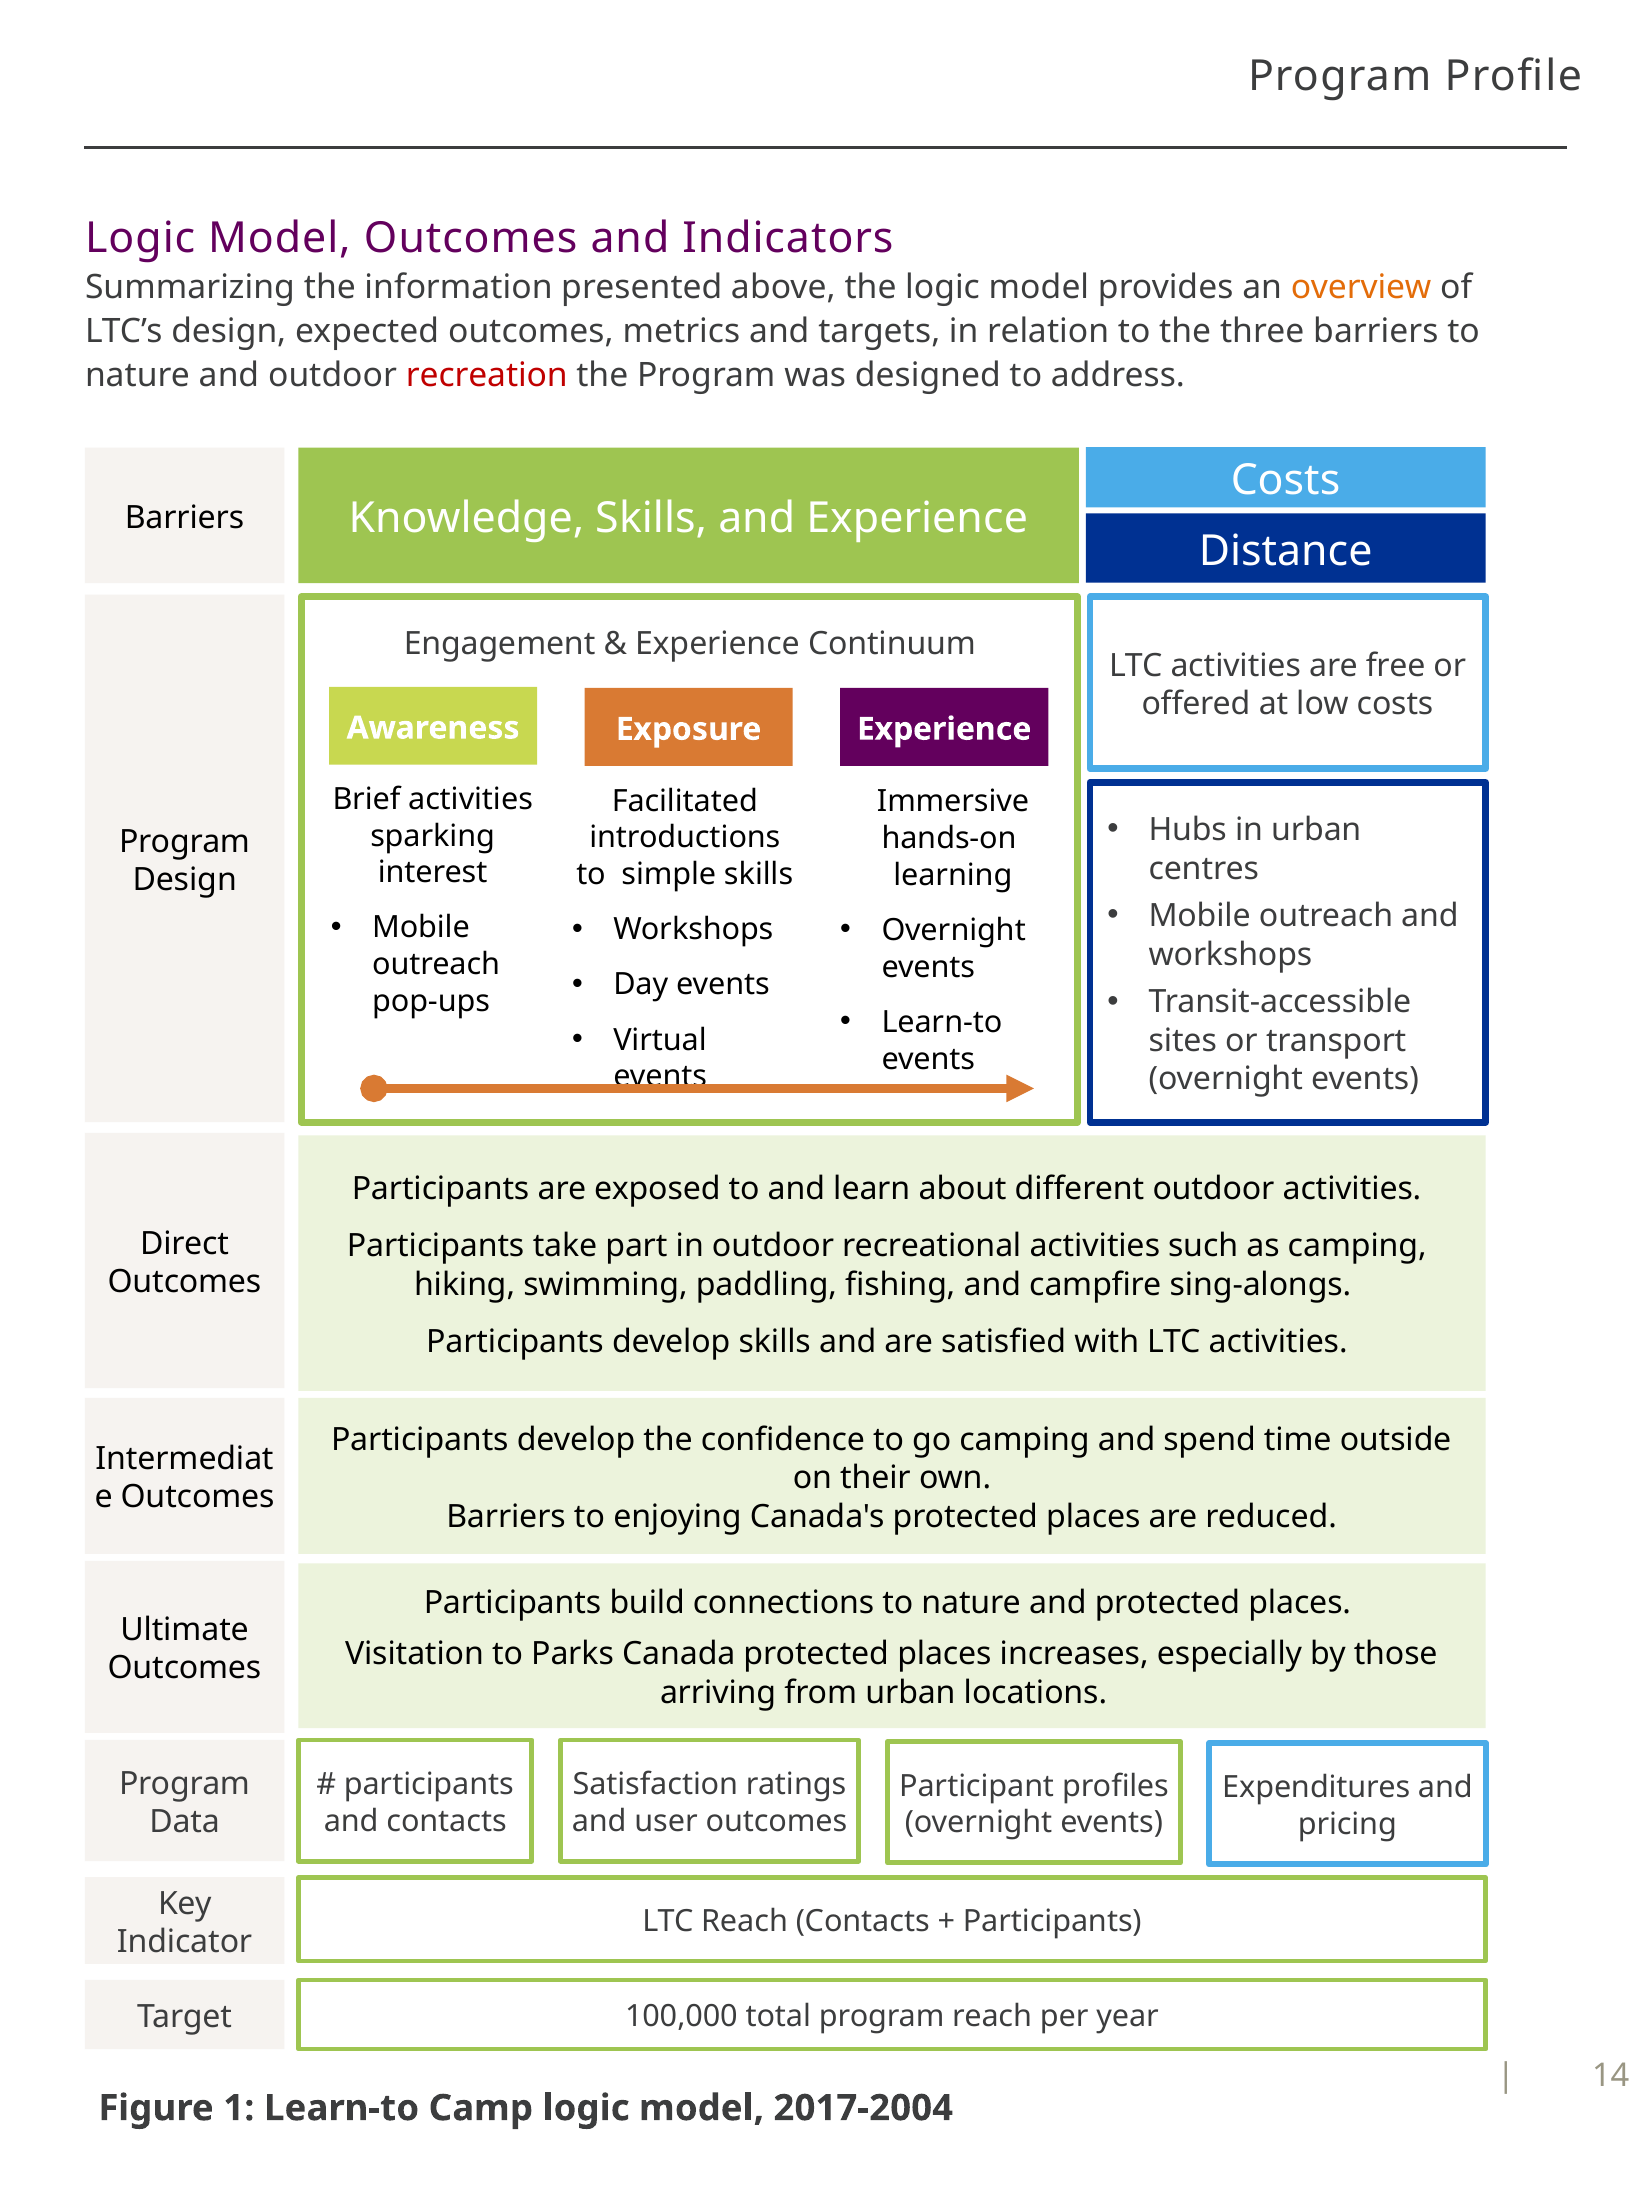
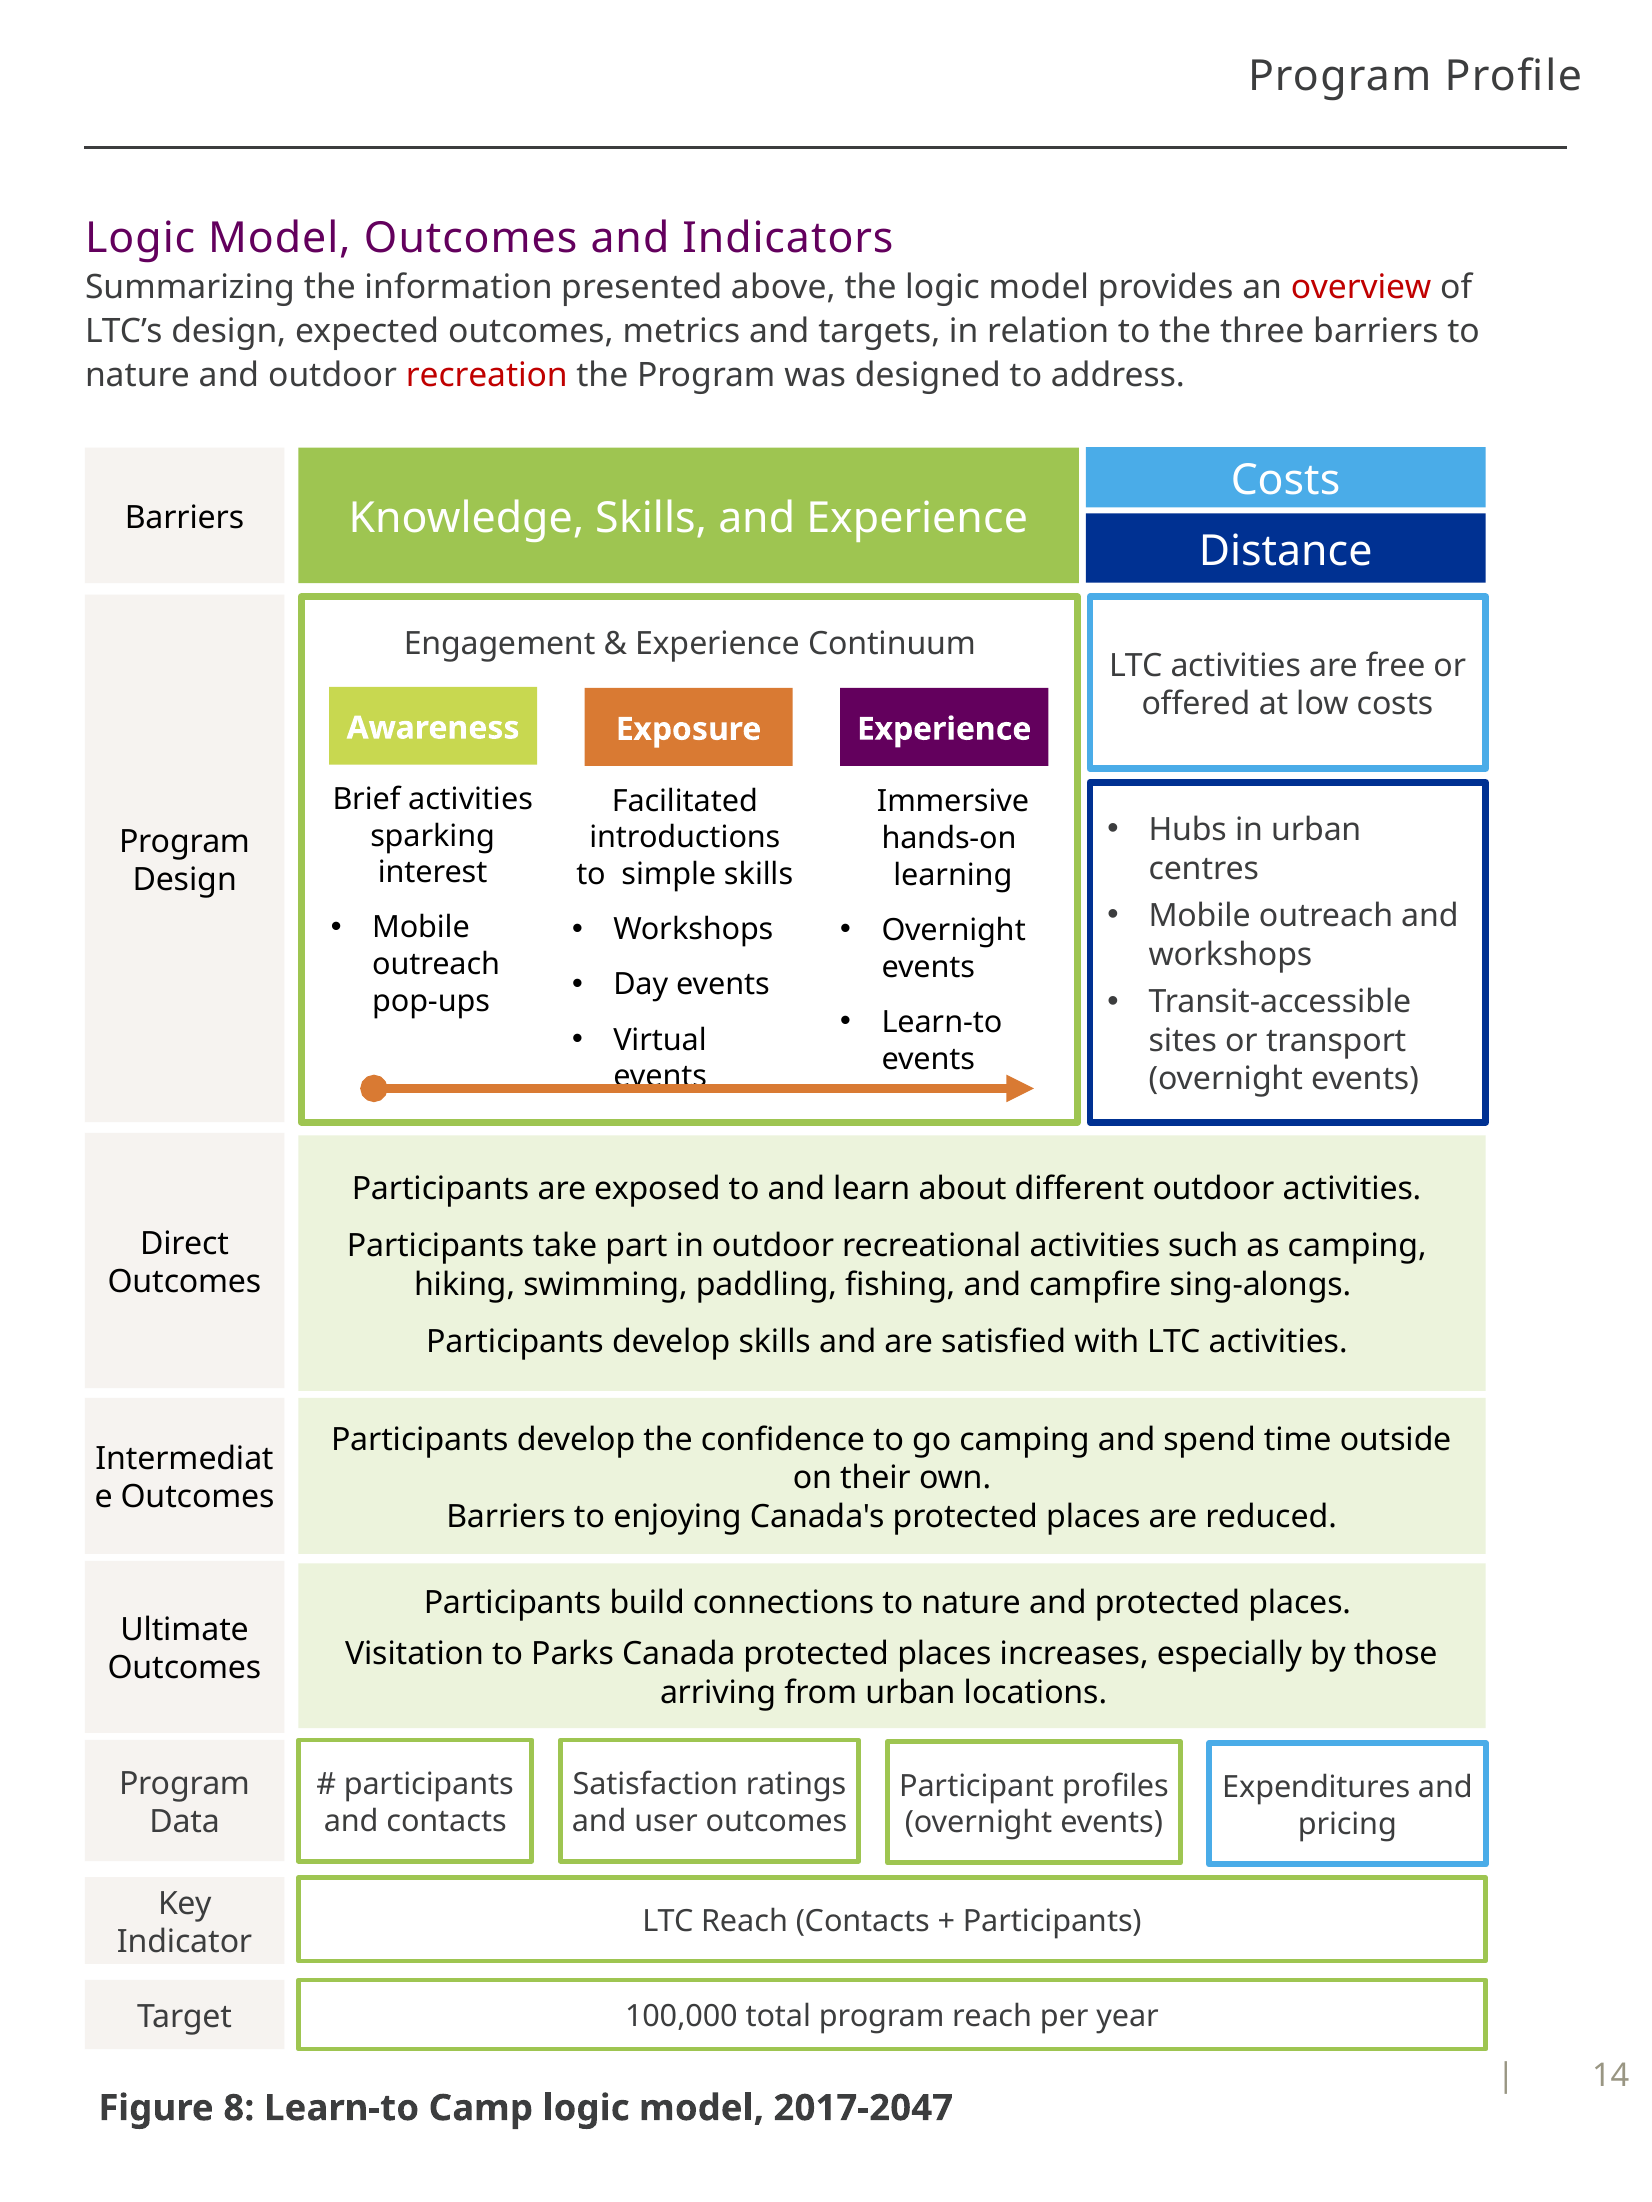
overview colour: orange -> red (1361, 287)
1: 1 -> 8 (239, 2109)
2017-2004: 2017-2004 -> 2017-2047 (863, 2109)
